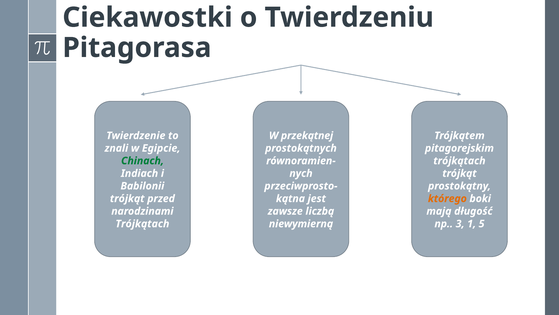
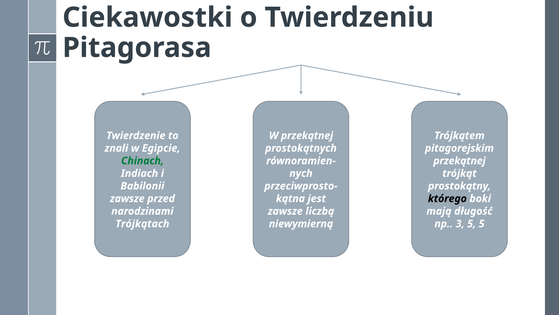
trójkątach: trójkątach -> przekątnej (459, 161)
trójkąt: trójkąt -> zawsze (127, 198)
którego colour: orange -> black (447, 198)
3 1: 1 -> 5 (472, 223)
